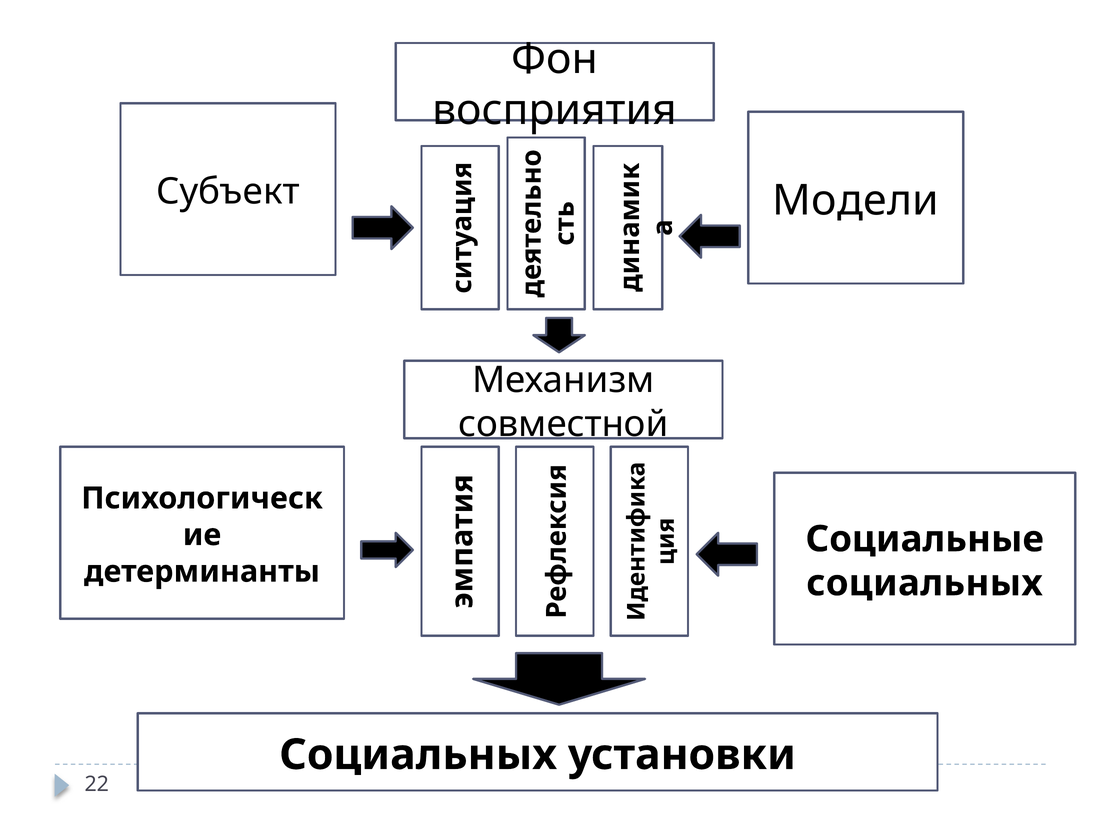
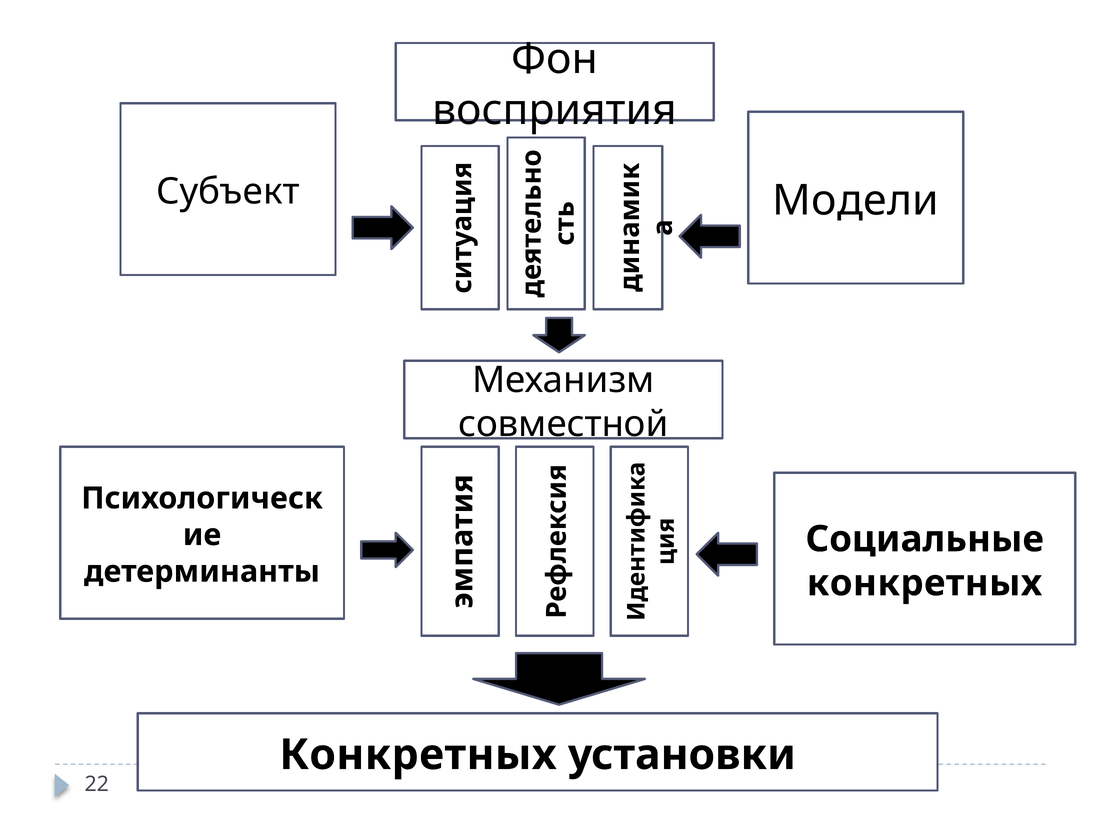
социальных: социальных -> конкретных (924, 584)
Социальных: Социальных -> Конкретных (418, 756)
